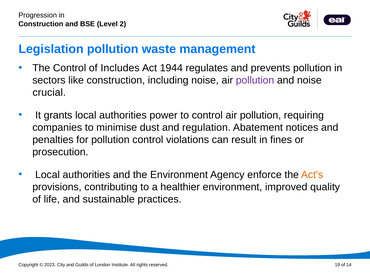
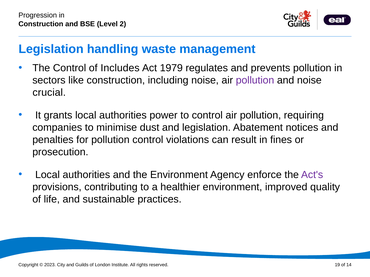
Legislation pollution: pollution -> handling (113, 49)
1944: 1944 -> 1979 (171, 68)
and regulation: regulation -> legislation (206, 128)
Act's colour: orange -> purple (312, 175)
